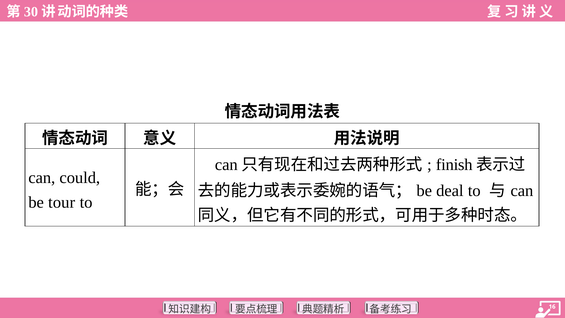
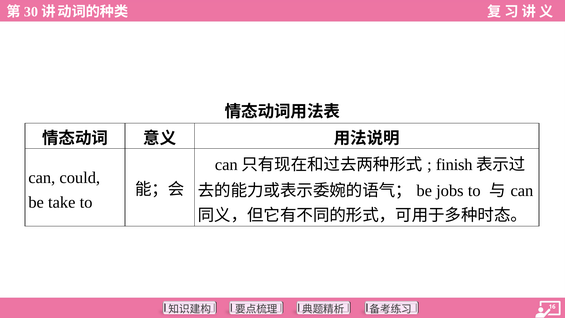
deal: deal -> jobs (450, 190)
tour: tour -> take (62, 202)
